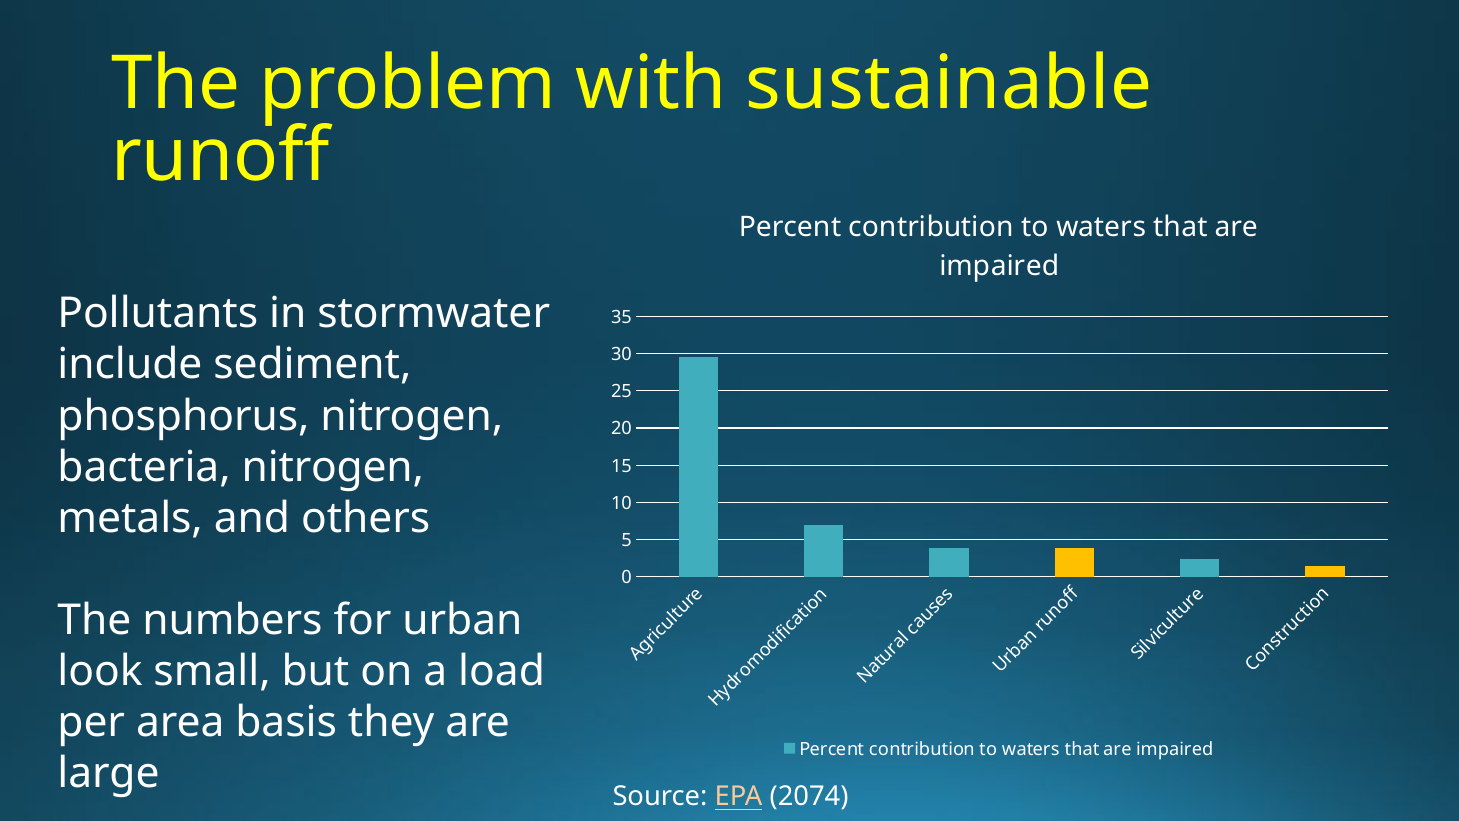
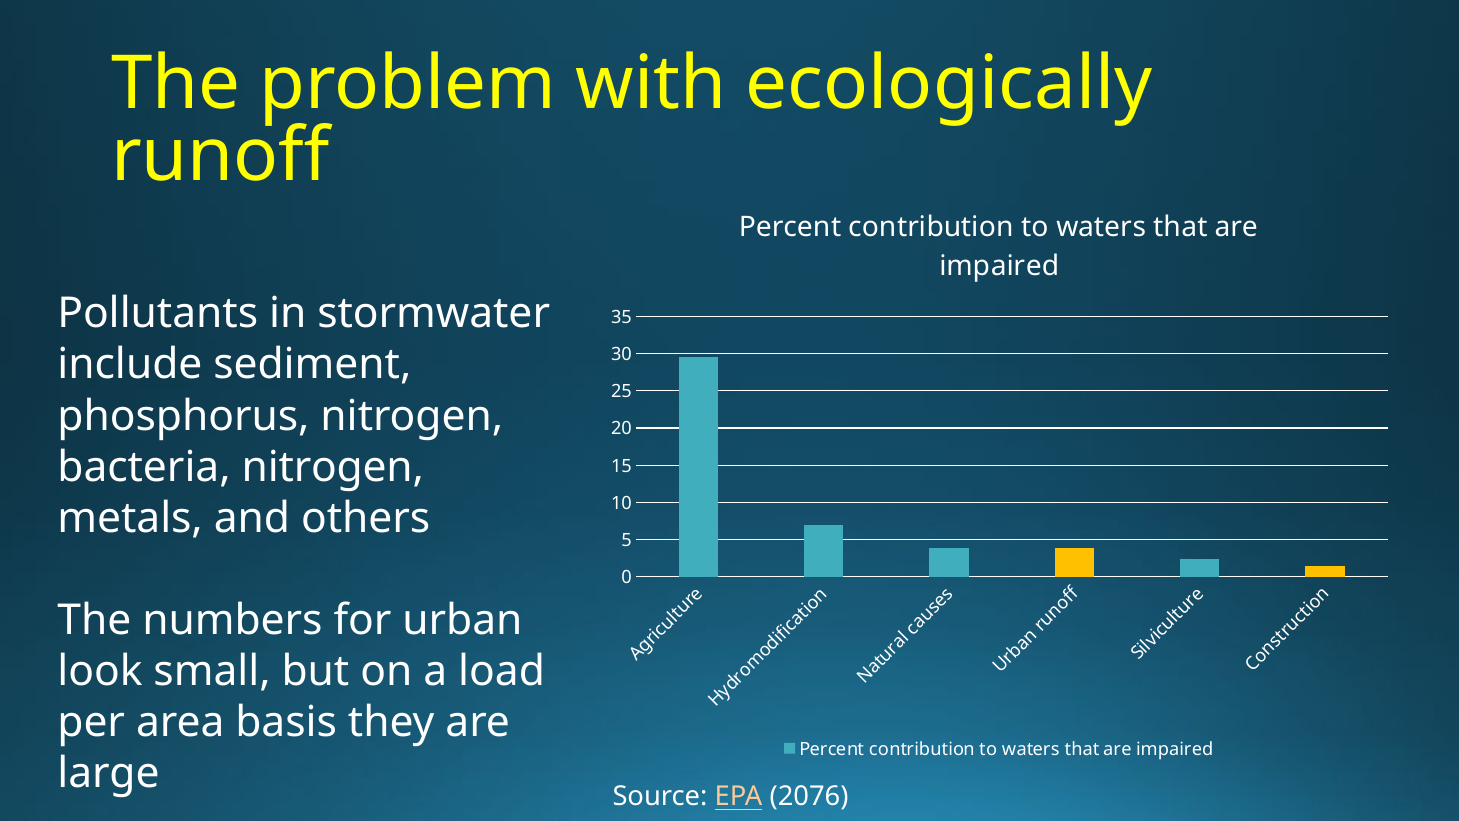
sustainable: sustainable -> ecologically (949, 84)
2074: 2074 -> 2076 (809, 797)
